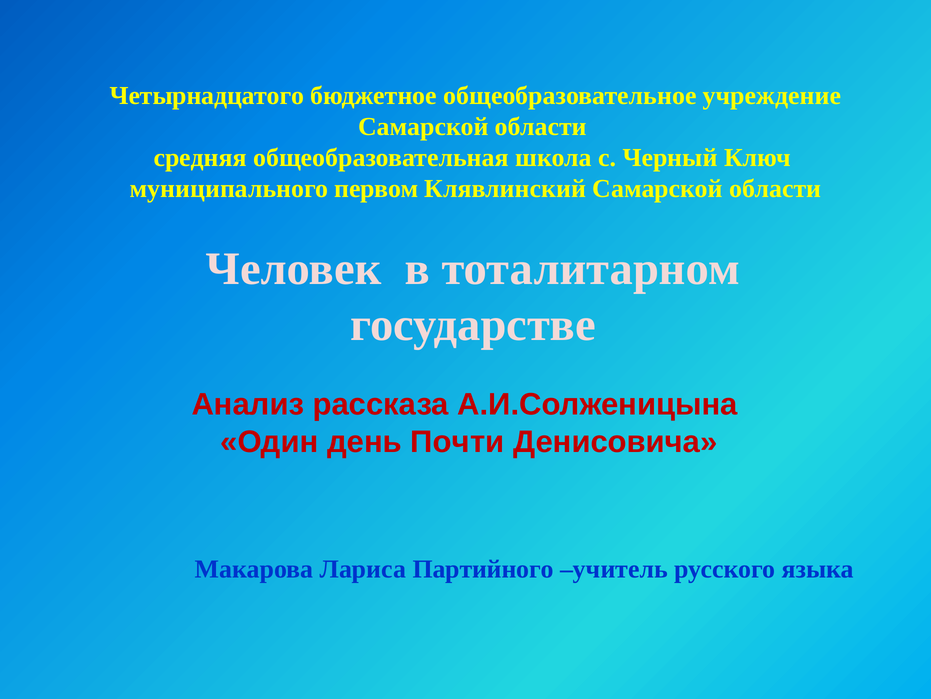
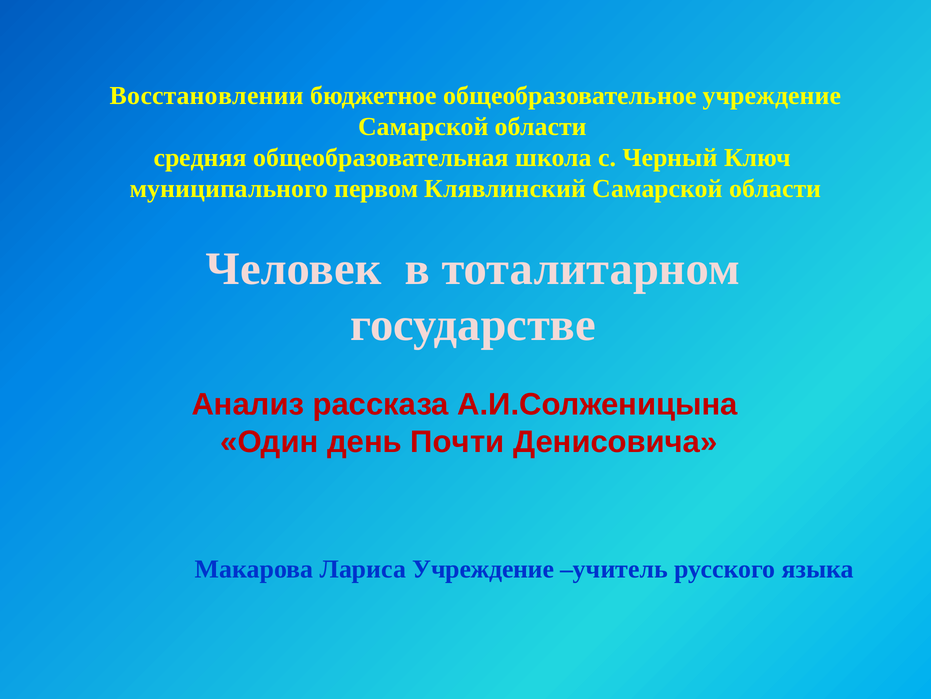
Четырнадцатого: Четырнадцатого -> Восстановлении (207, 95)
Лариса Партийного: Партийного -> Учреждение (483, 569)
